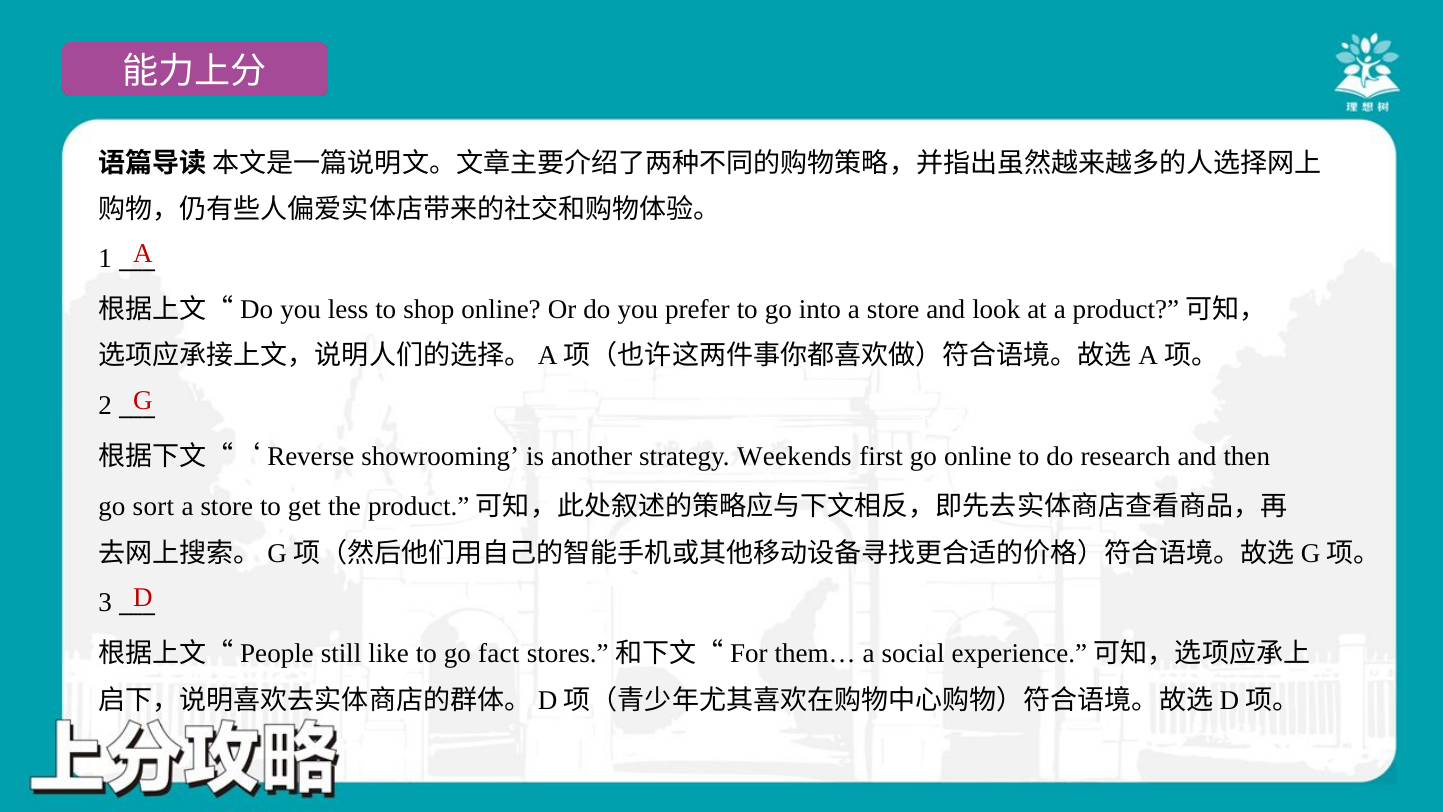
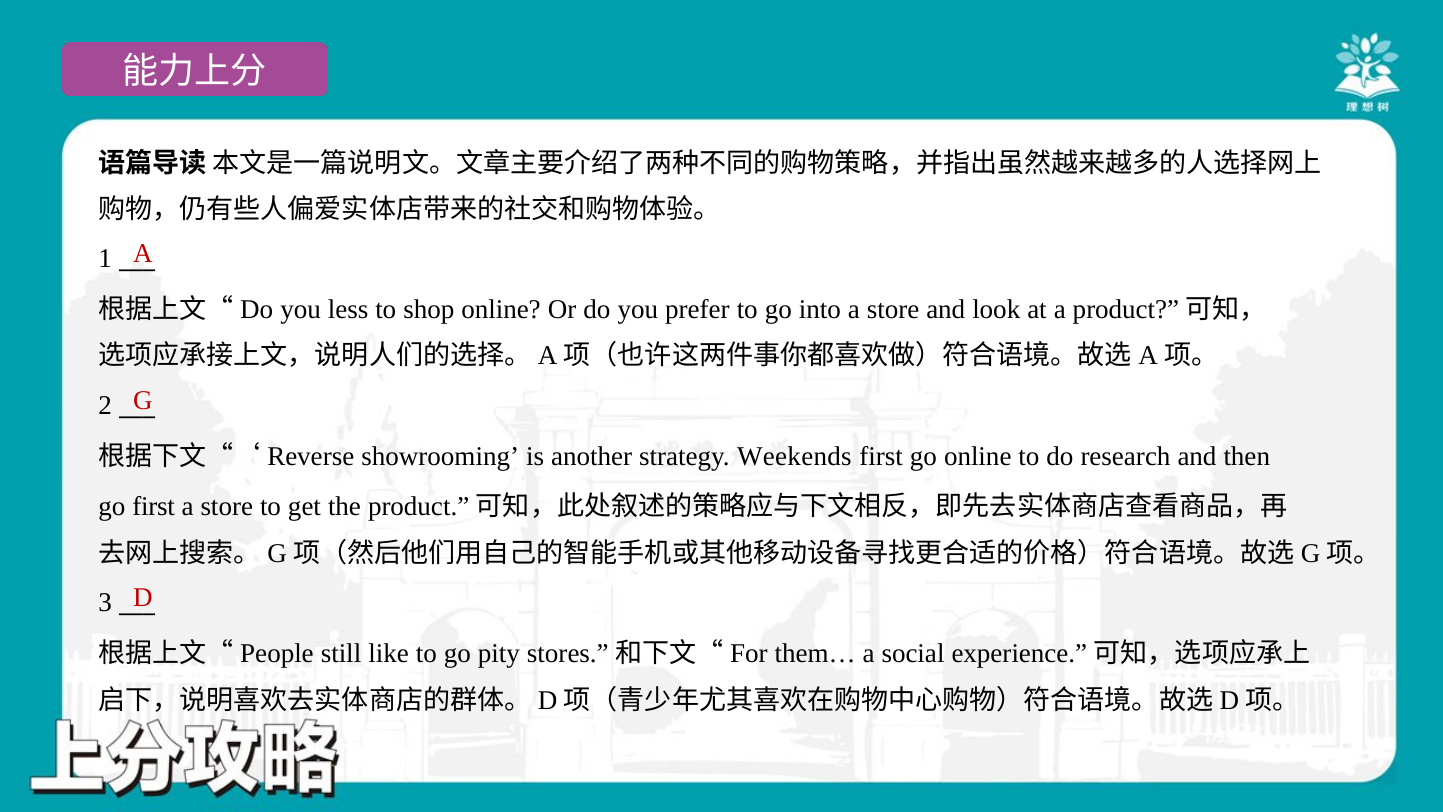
go sort: sort -> first (154, 506)
fact: fact -> pity (499, 653)
